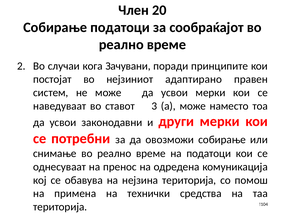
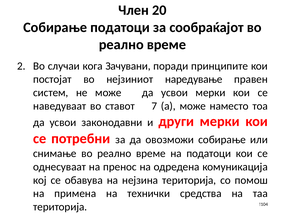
адаптирано: адаптирано -> наредување (194, 79)
3: 3 -> 7 (154, 106)
